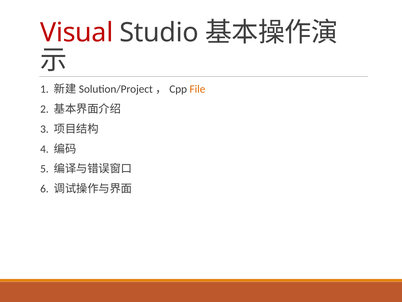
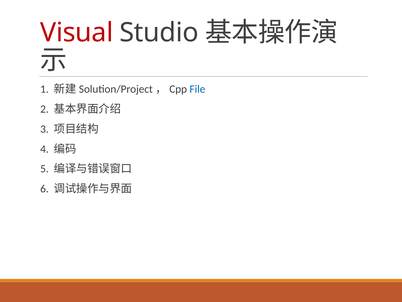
File colour: orange -> blue (197, 89)
